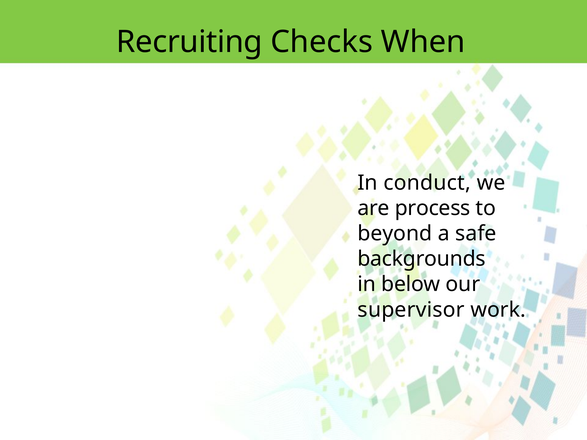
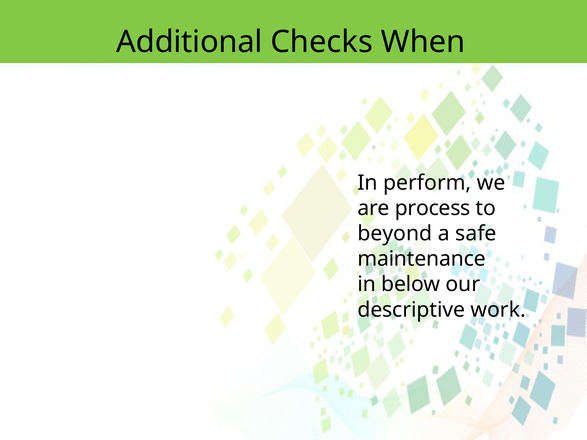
Recruiting: Recruiting -> Additional (189, 42)
conduct: conduct -> perform (427, 183)
backgrounds: backgrounds -> maintenance (422, 259)
supervisor: supervisor -> descriptive (411, 310)
